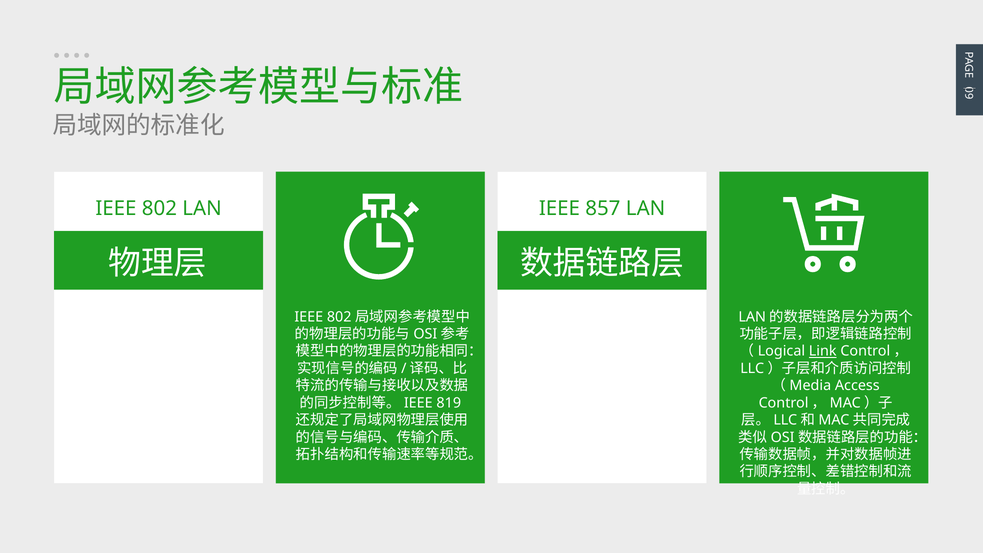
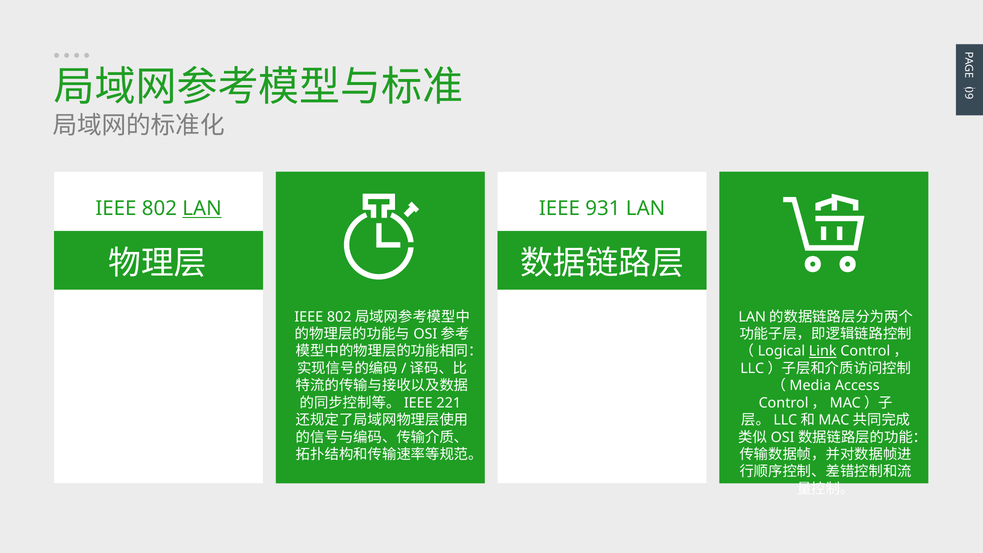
LAN underline: none -> present (202, 209)
857: 857 -> 931 (603, 209)
819: 819 -> 221 (449, 403)
